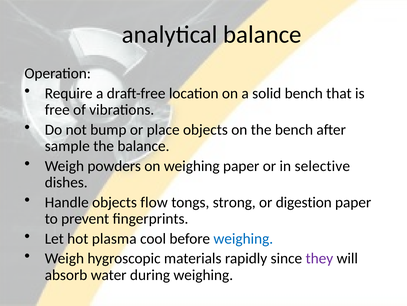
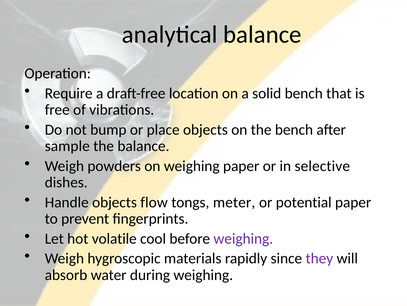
strong: strong -> meter (234, 202)
digestion: digestion -> potential (304, 202)
plasma: plasma -> volatile (114, 238)
weighing colour: blue -> purple (243, 238)
